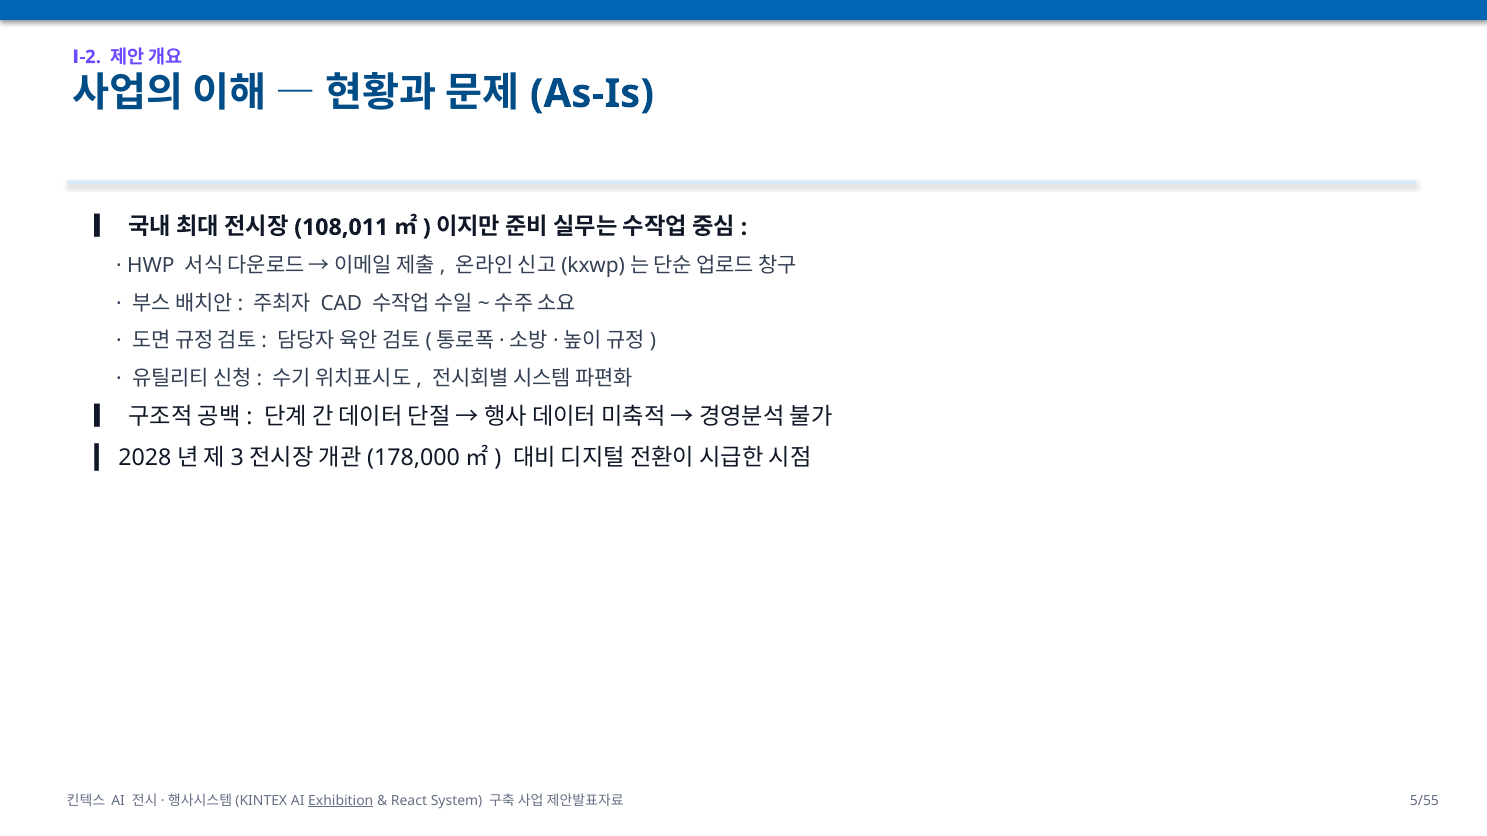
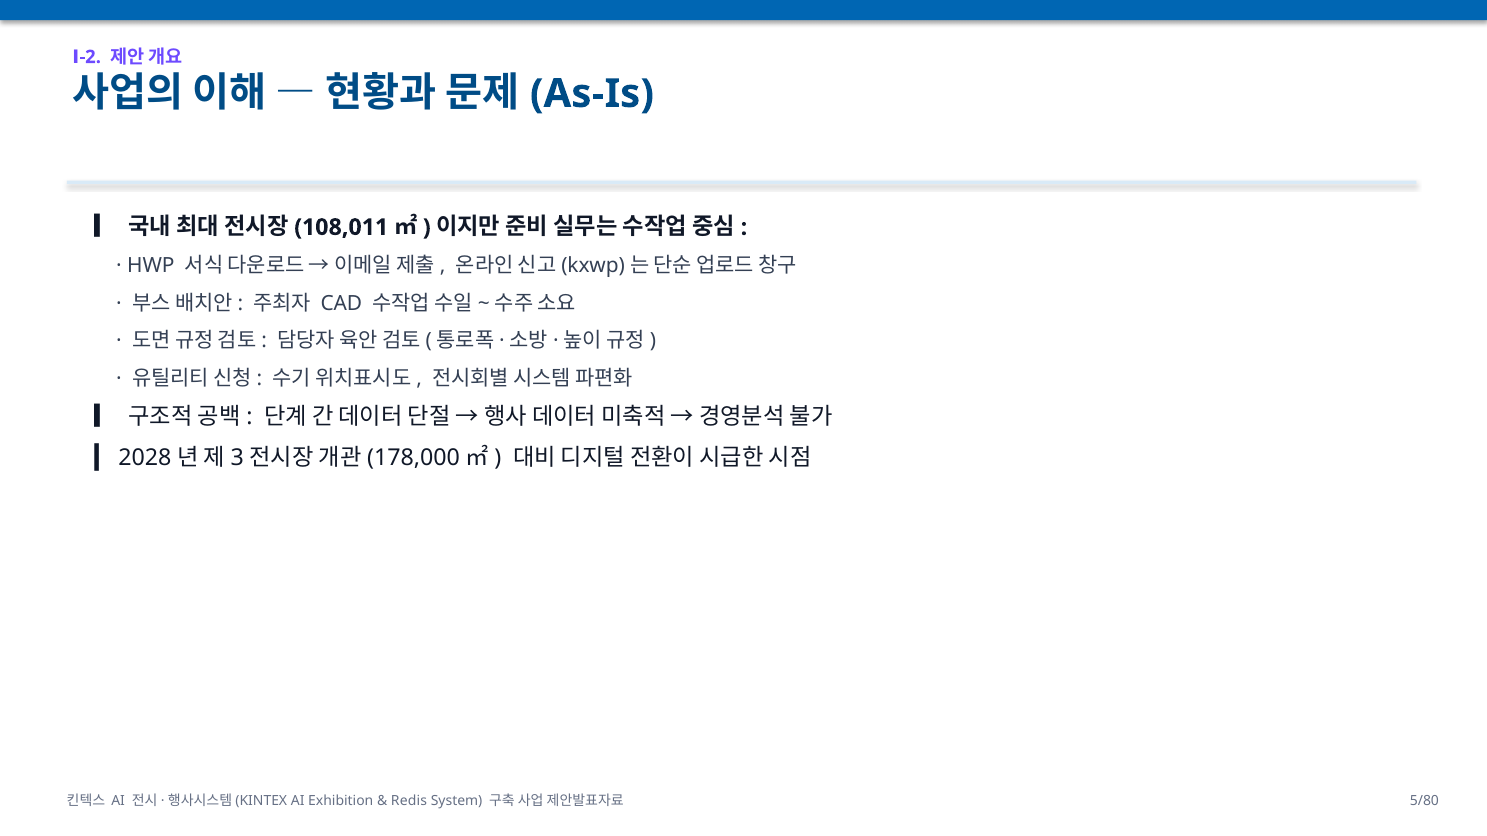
Exhibition underline: present -> none (341, 801)
React: React -> Redis (409, 801)
5/55: 5/55 -> 5/80 (1424, 801)
